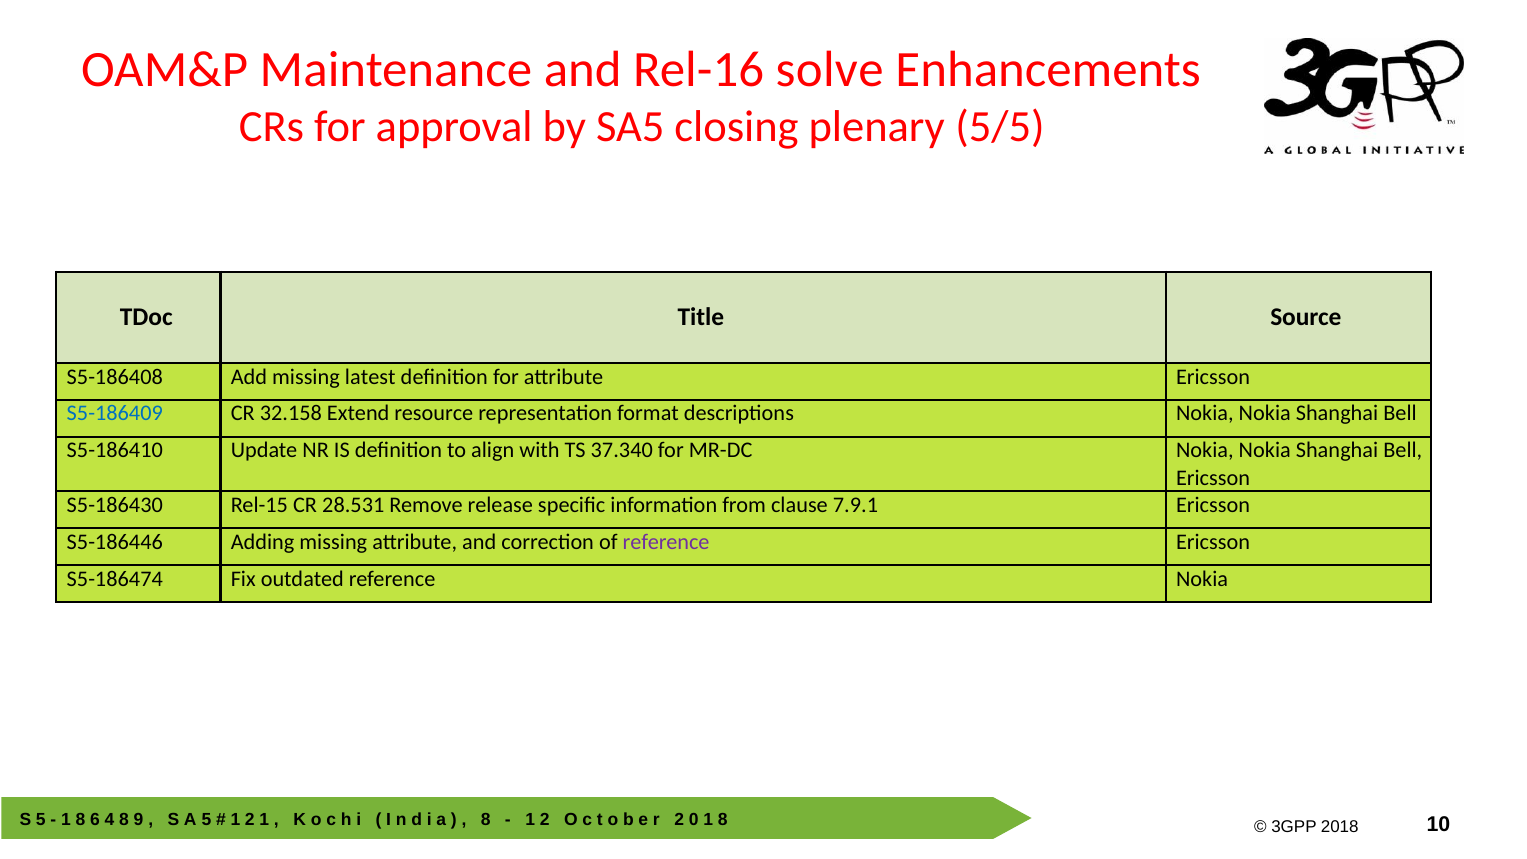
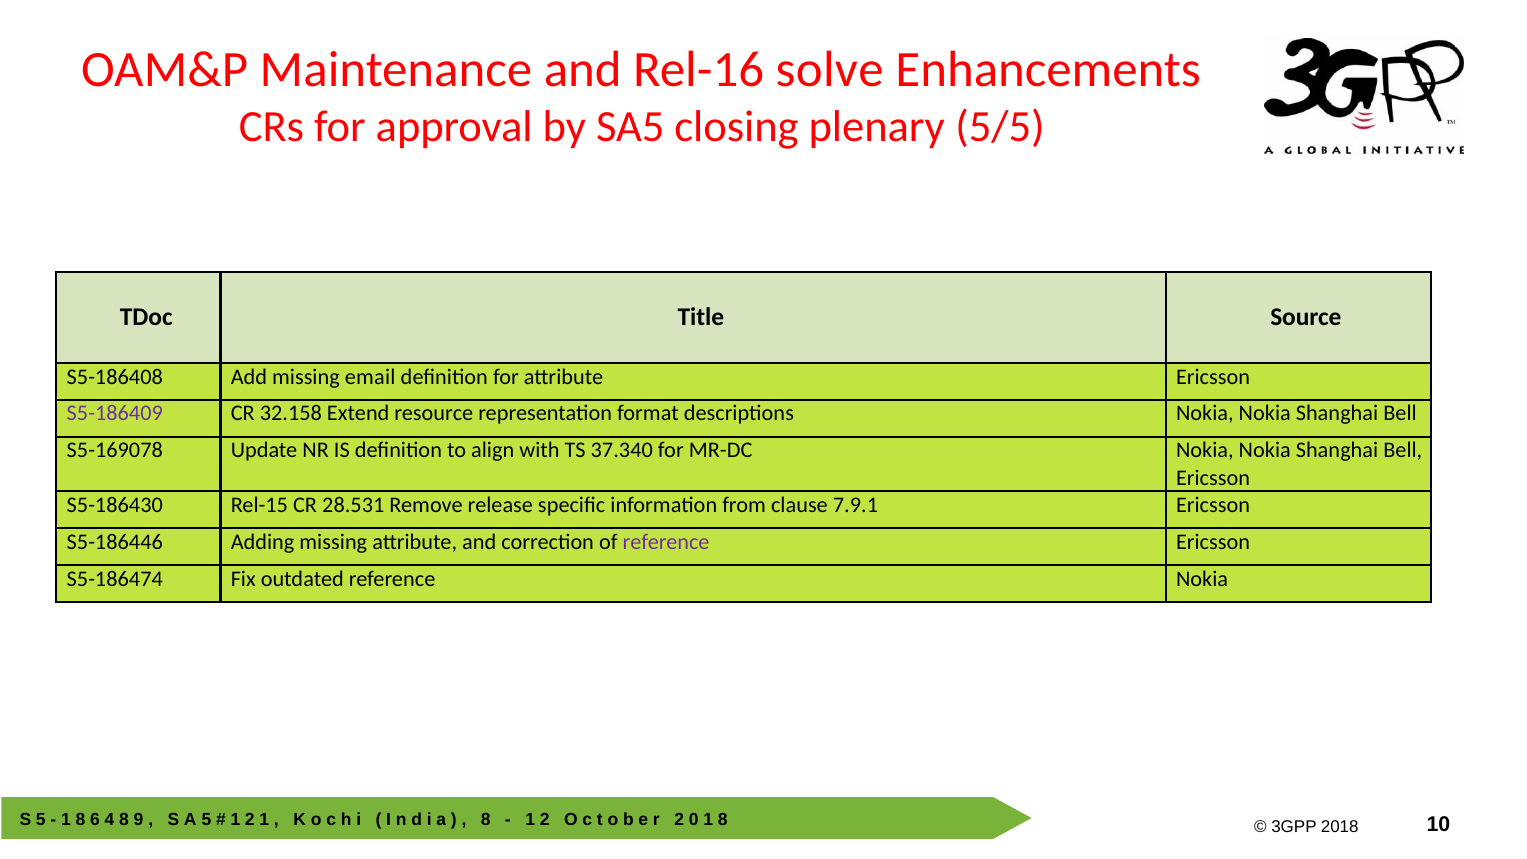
latest: latest -> email (370, 377)
S5-186409 colour: blue -> purple (115, 414)
S5-186410: S5-186410 -> S5-169078 (115, 451)
